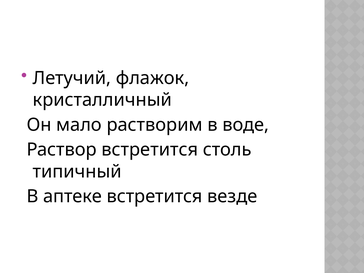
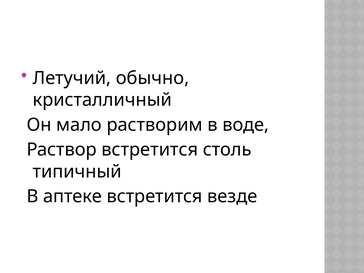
флажок: флажок -> обычно (153, 78)
